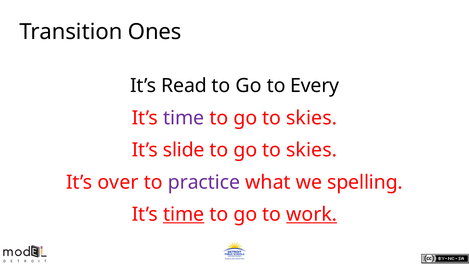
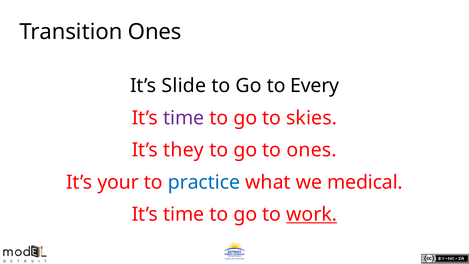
Read: Read -> Slide (184, 86)
slide: slide -> they (184, 150)
skies: skies -> ones (312, 150)
over: over -> your (118, 182)
practice colour: purple -> blue (204, 182)
spelling: spelling -> medical (365, 182)
time underline: present -> none (184, 214)
